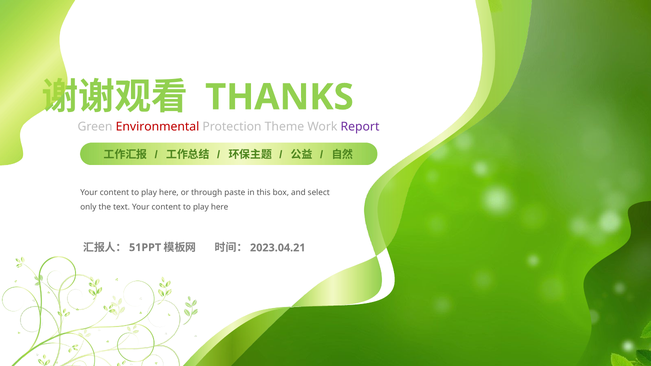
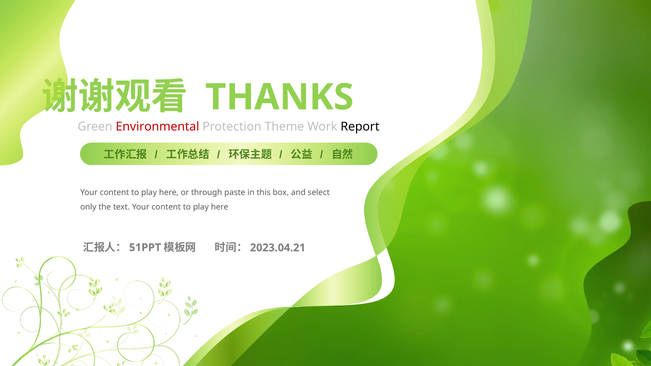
Report colour: purple -> black (360, 127)
